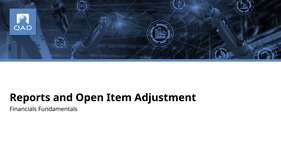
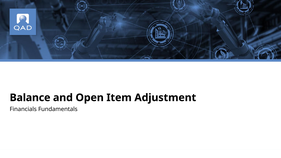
Reports: Reports -> Balance (30, 98)
